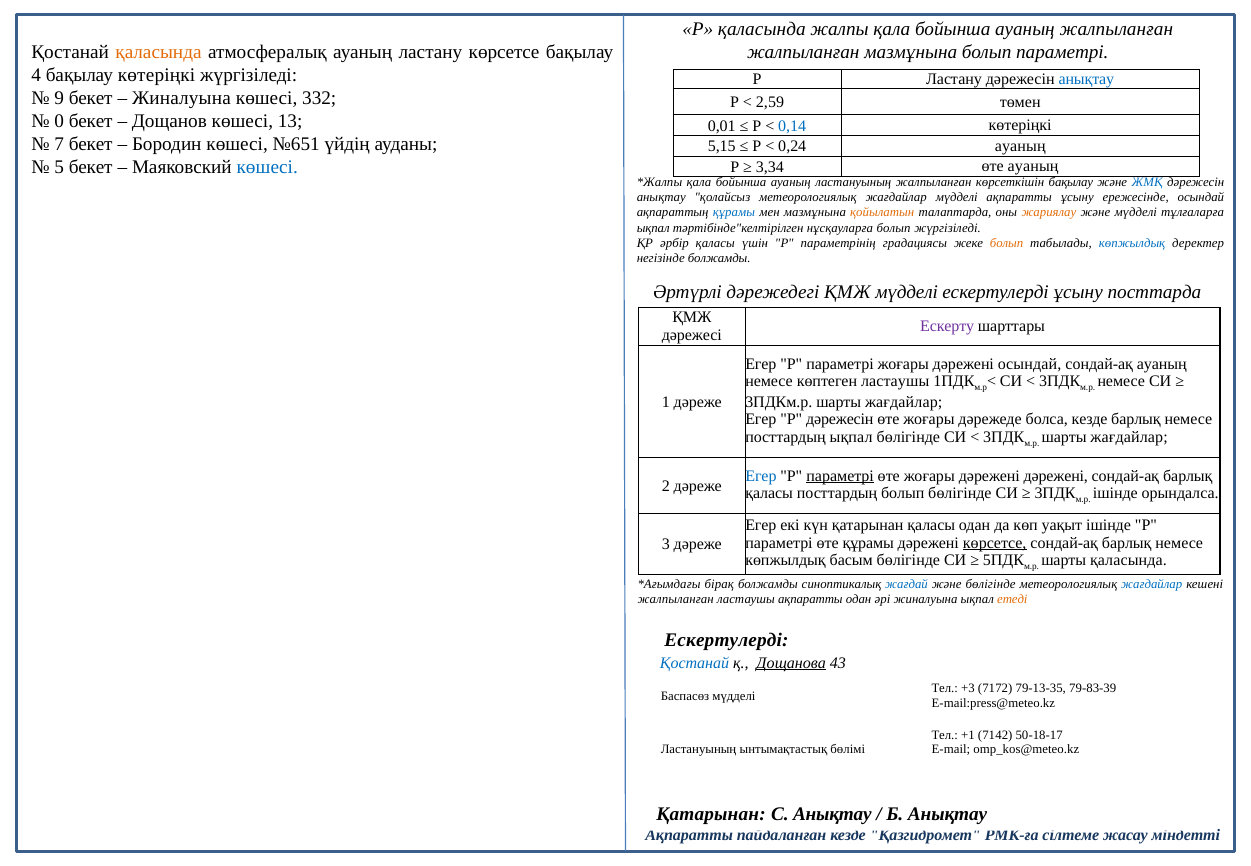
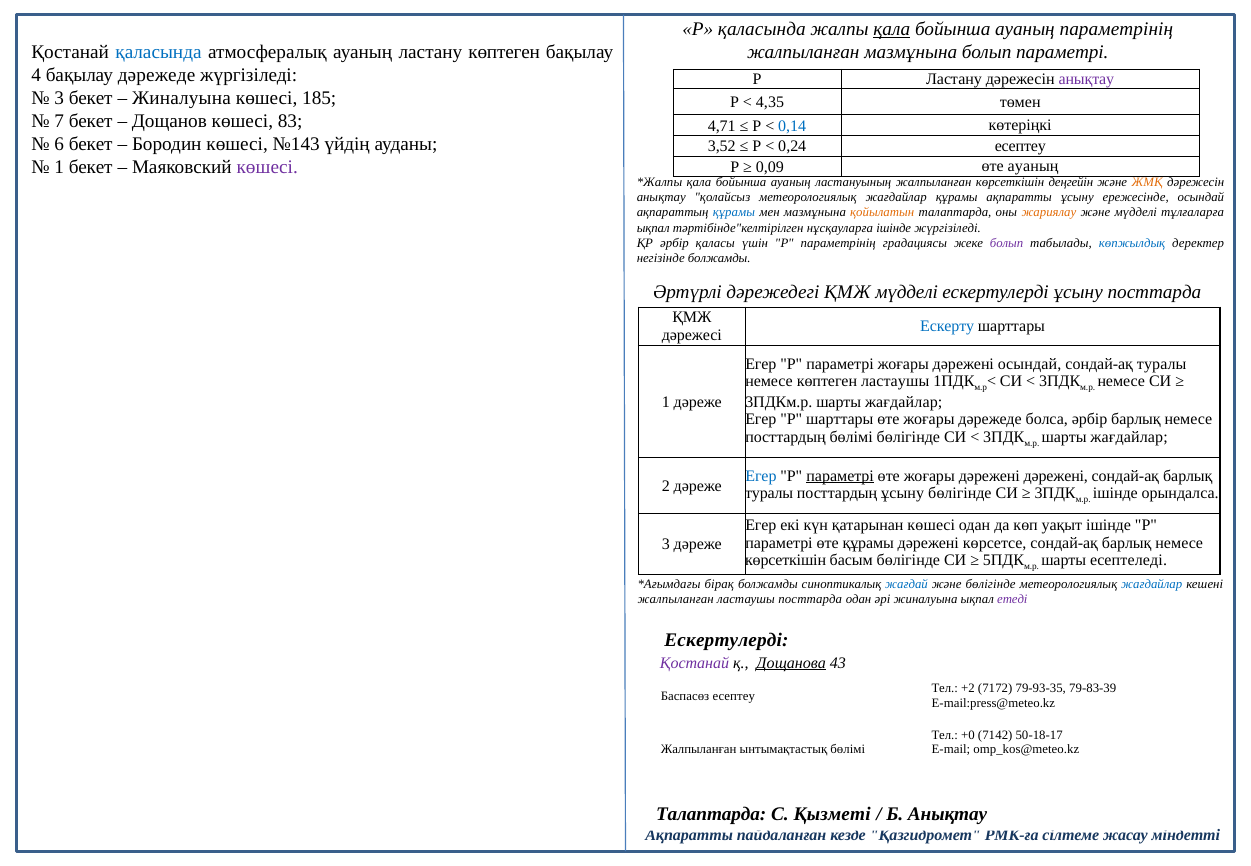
қала underline: none -> present (892, 29)
ауаның жалпыланған: жалпыланған -> параметрінің (1116, 29)
қаласында colour: orange -> blue (159, 52)
ластану көрсетсе: көрсетсе -> көптеген (504, 52)
бақылау көтеріңкі: көтеріңкі -> дәрежеде (157, 75)
анықтау colour: blue -> purple (1086, 79)
9: 9 -> 3 (59, 98)
332: 332 -> 185 (319, 98)
2,59: 2,59 -> 4,35 (770, 102)
0: 0 -> 7 (59, 121)
13: 13 -> 83 (290, 121)
0,01: 0,01 -> 4,71 (722, 126)
7: 7 -> 6 (59, 144)
№651: №651 -> №143 (296, 144)
5,15: 5,15 -> 3,52 (722, 147)
0,24 ауаның: ауаның -> есептеу (1020, 146)
5: 5 -> 1 (59, 168)
көшесі colour: blue -> purple (267, 168)
3,34: 3,34 -> 0,09 (770, 167)
көрсеткішін бақылау: бақылау -> деңгейін (1071, 182)
ЖМҚ colour: blue -> orange (1147, 182)
жағдайлар мүдделі: мүдделі -> құрамы (957, 197)
нұсқауларға болып: болып -> ішінде (894, 228)
болып colour: orange -> purple (1007, 243)
Ескерту colour: purple -> blue (947, 326)
сондай-ақ ауаның: ауаның -> туралы (1162, 364)
P дәрежесін: дәрежесін -> шарттары (840, 419)
болса кезде: кезде -> әрбір (1090, 419)
посттардың ықпал: ықпал -> бөлімі (851, 437)
қаласы: қаласы -> туралы (769, 493)
посттардың болып: болып -> ұсыну (903, 493)
қатарынан қаласы: қаласы -> көшесі (931, 525)
көрсетсе underline: present -> none (995, 543)
көпжылдық: көпжылдық -> көрсеткішін (786, 561)
шарты қаласында: қаласында -> есептеледі (1129, 561)
ластаушы ақпаратты: ақпаратты -> посттарда (810, 599)
етеді colour: orange -> purple (1012, 599)
Қостанай colour: blue -> purple (695, 663)
+3: +3 -> +2 (968, 689)
79-13-35: 79-13-35 -> 79-93-35 (1041, 689)
Баспасөз мүдделі: мүдделі -> есептеу (734, 696)
+1: +1 -> +0 (968, 735)
Ластануының: Ластануының -> Жалпыланған (699, 750)
Қатарынан: Қатарынан -> Талаптарда (711, 814)
С Анықтау: Анықтау -> Қызметі (832, 814)
